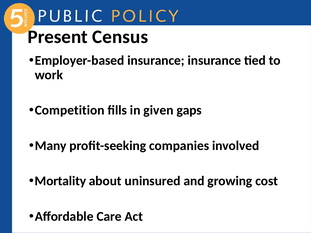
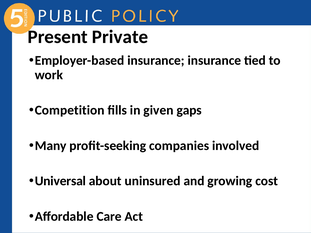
Census: Census -> Private (120, 37)
Mortality: Mortality -> Universal (60, 181)
